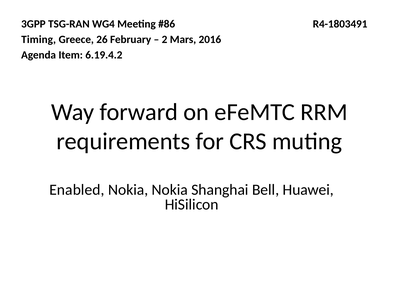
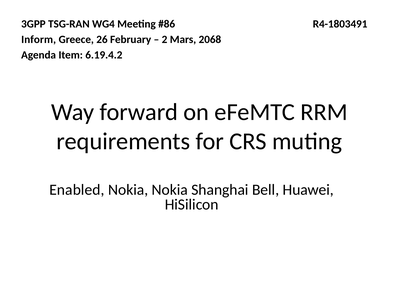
Timing: Timing -> Inform (39, 39)
2016: 2016 -> 2068 (210, 39)
